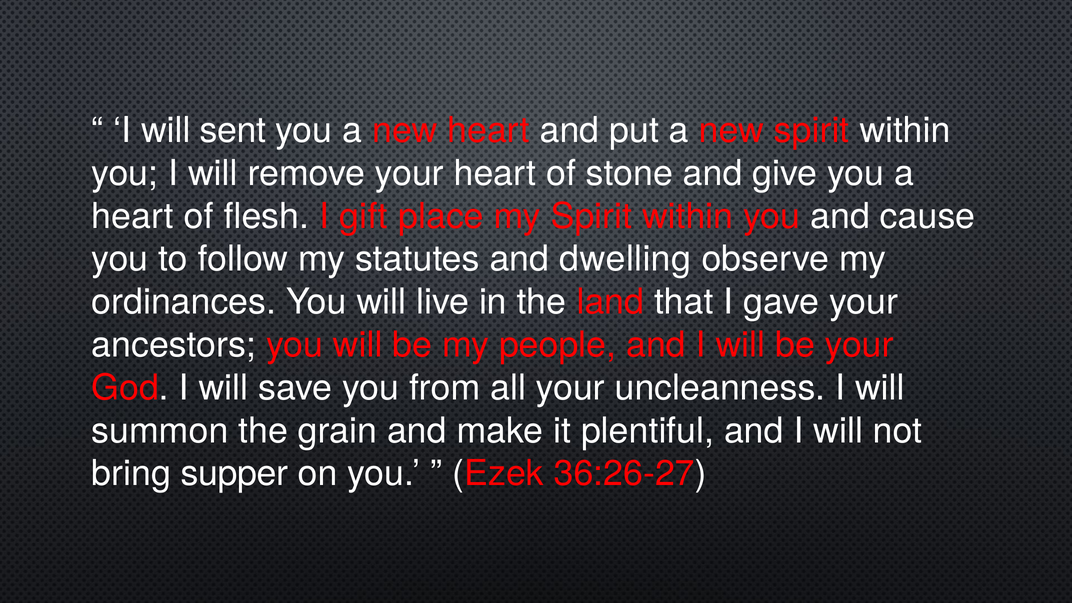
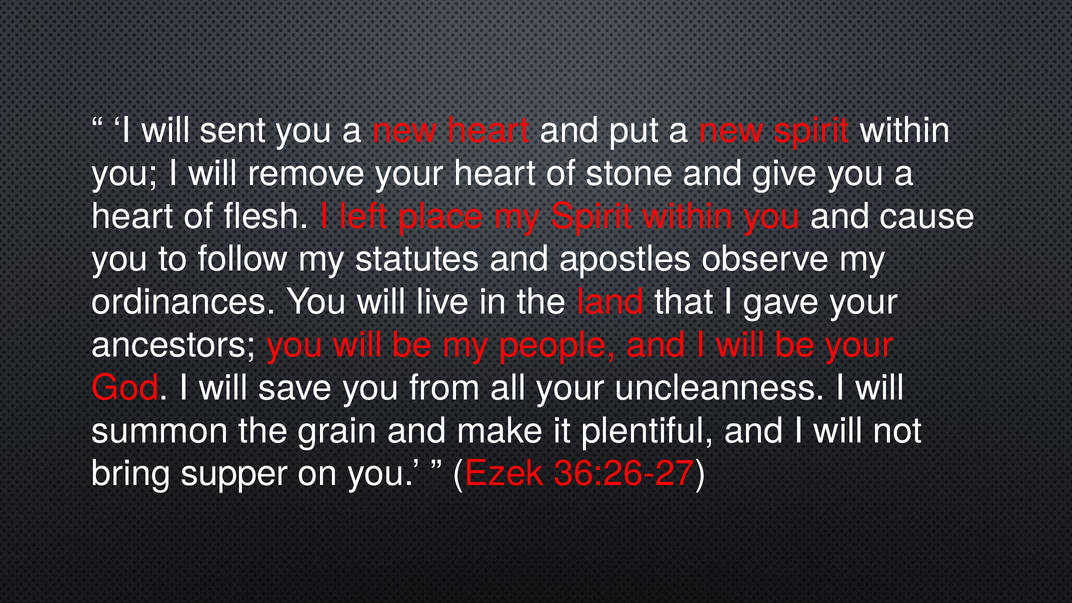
gift: gift -> left (364, 216)
dwelling: dwelling -> apostles (625, 259)
